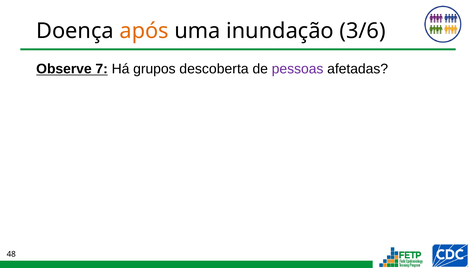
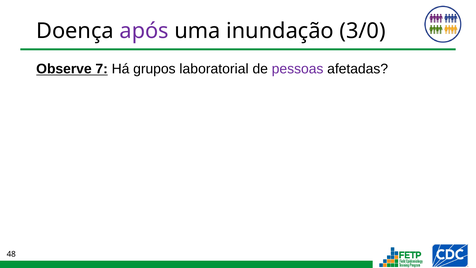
após colour: orange -> purple (144, 31)
3/6: 3/6 -> 3/0 (363, 31)
descoberta: descoberta -> laboratorial (214, 69)
